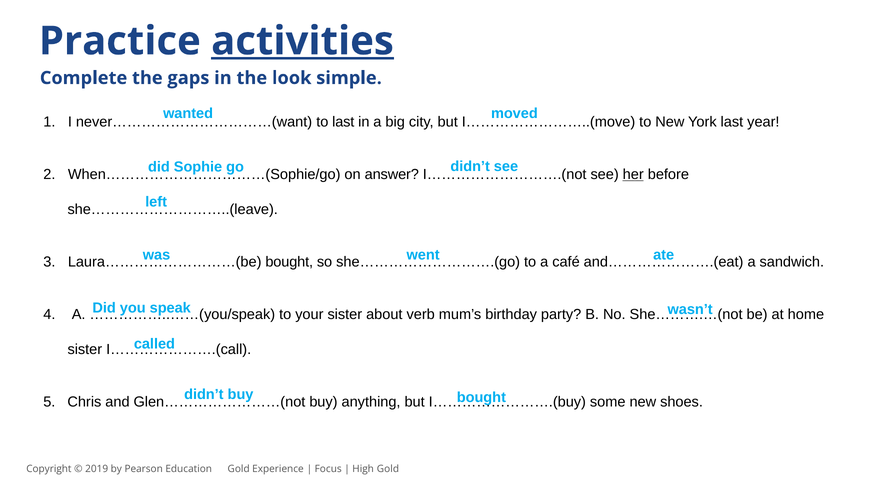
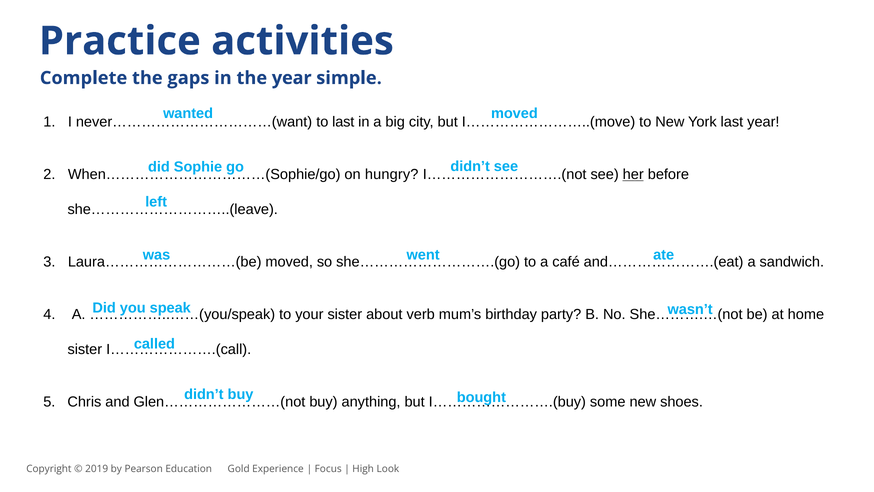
activities underline: present -> none (302, 41)
the look: look -> year (292, 78)
answer: answer -> hungry (392, 174)
bought: bought -> moved (289, 262)
High Gold: Gold -> Look (388, 469)
